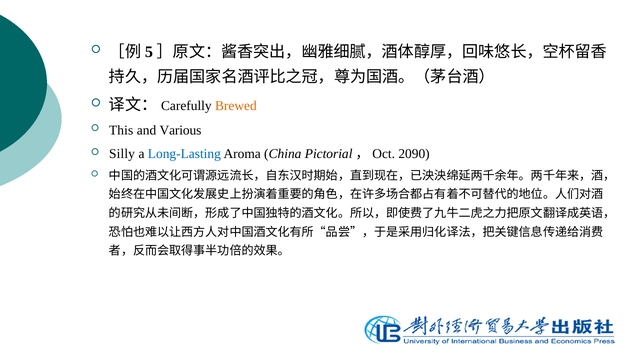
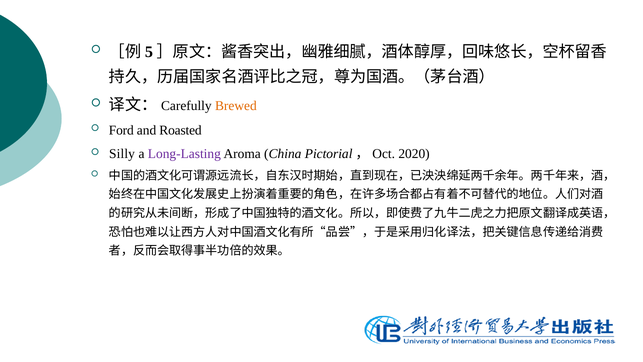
This: This -> Ford (121, 130)
Various: Various -> Roasted (181, 130)
Long-Lasting colour: blue -> purple (184, 154)
2090: 2090 -> 2020 (414, 154)
